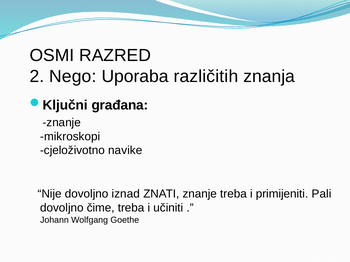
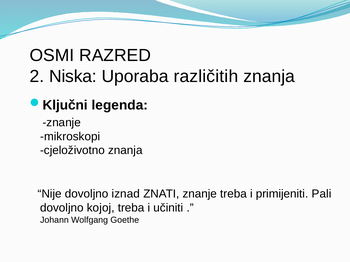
Nego: Nego -> Niska (73, 76)
građana: građana -> legenda (120, 105)
cjeloživotno navike: navike -> znanja (125, 151)
čime: čime -> kojoj (101, 208)
